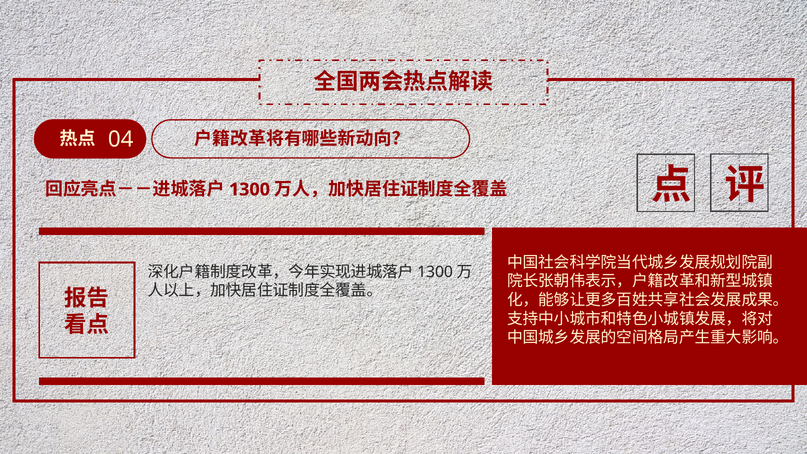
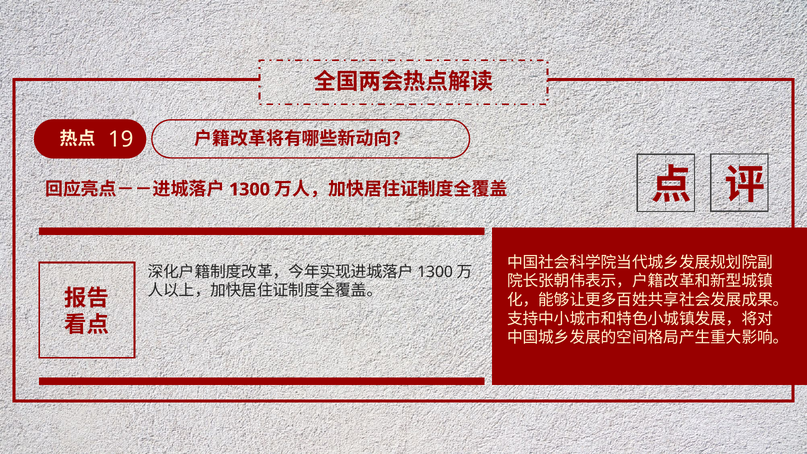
04: 04 -> 19 (121, 139)
